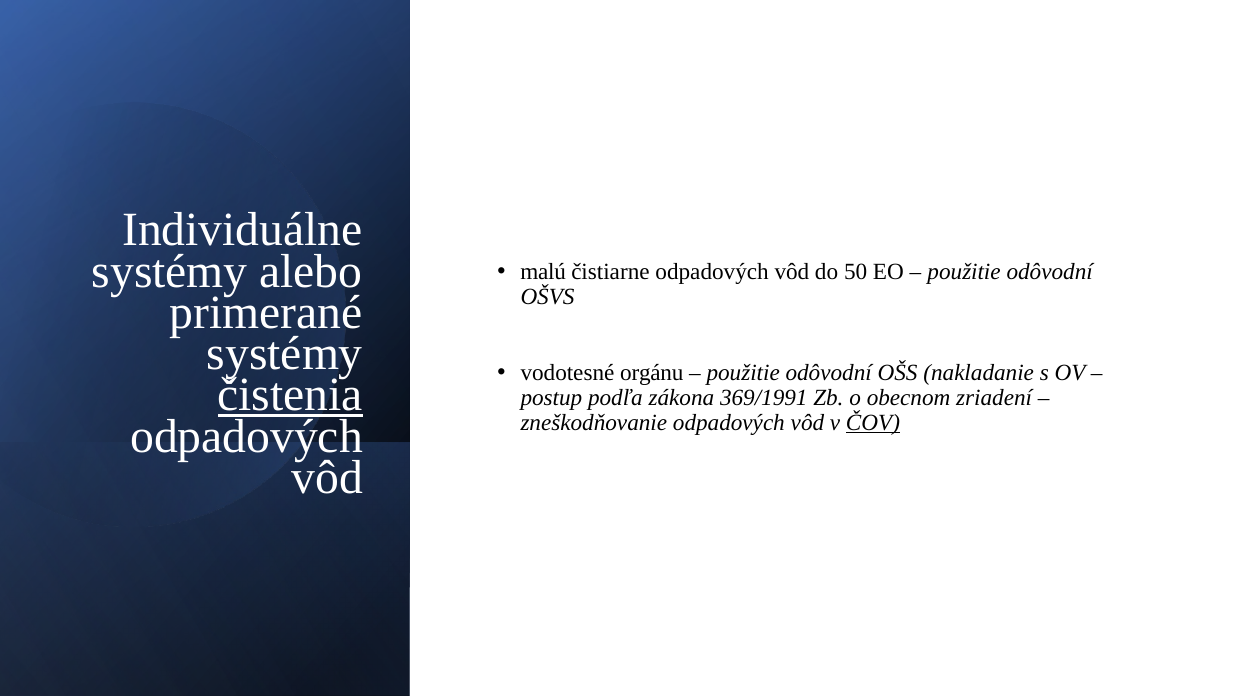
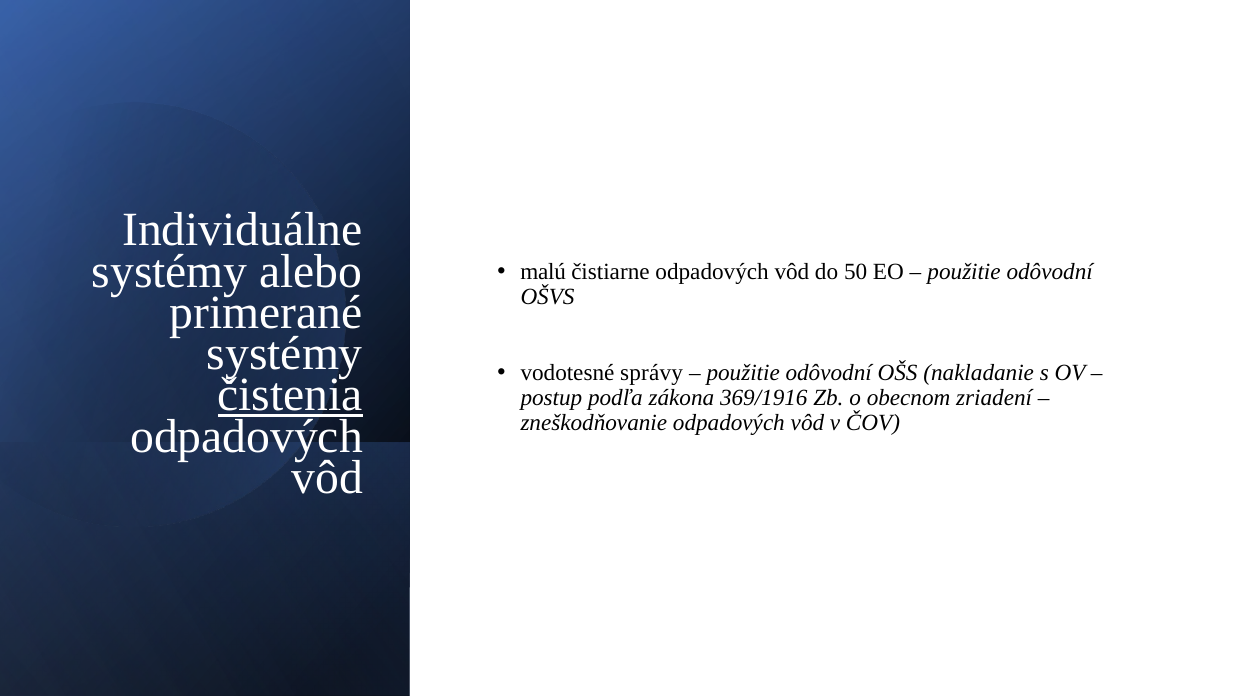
orgánu: orgánu -> správy (652, 373)
369/1991: 369/1991 -> 369/1916 (764, 398)
ČOV underline: present -> none (873, 423)
